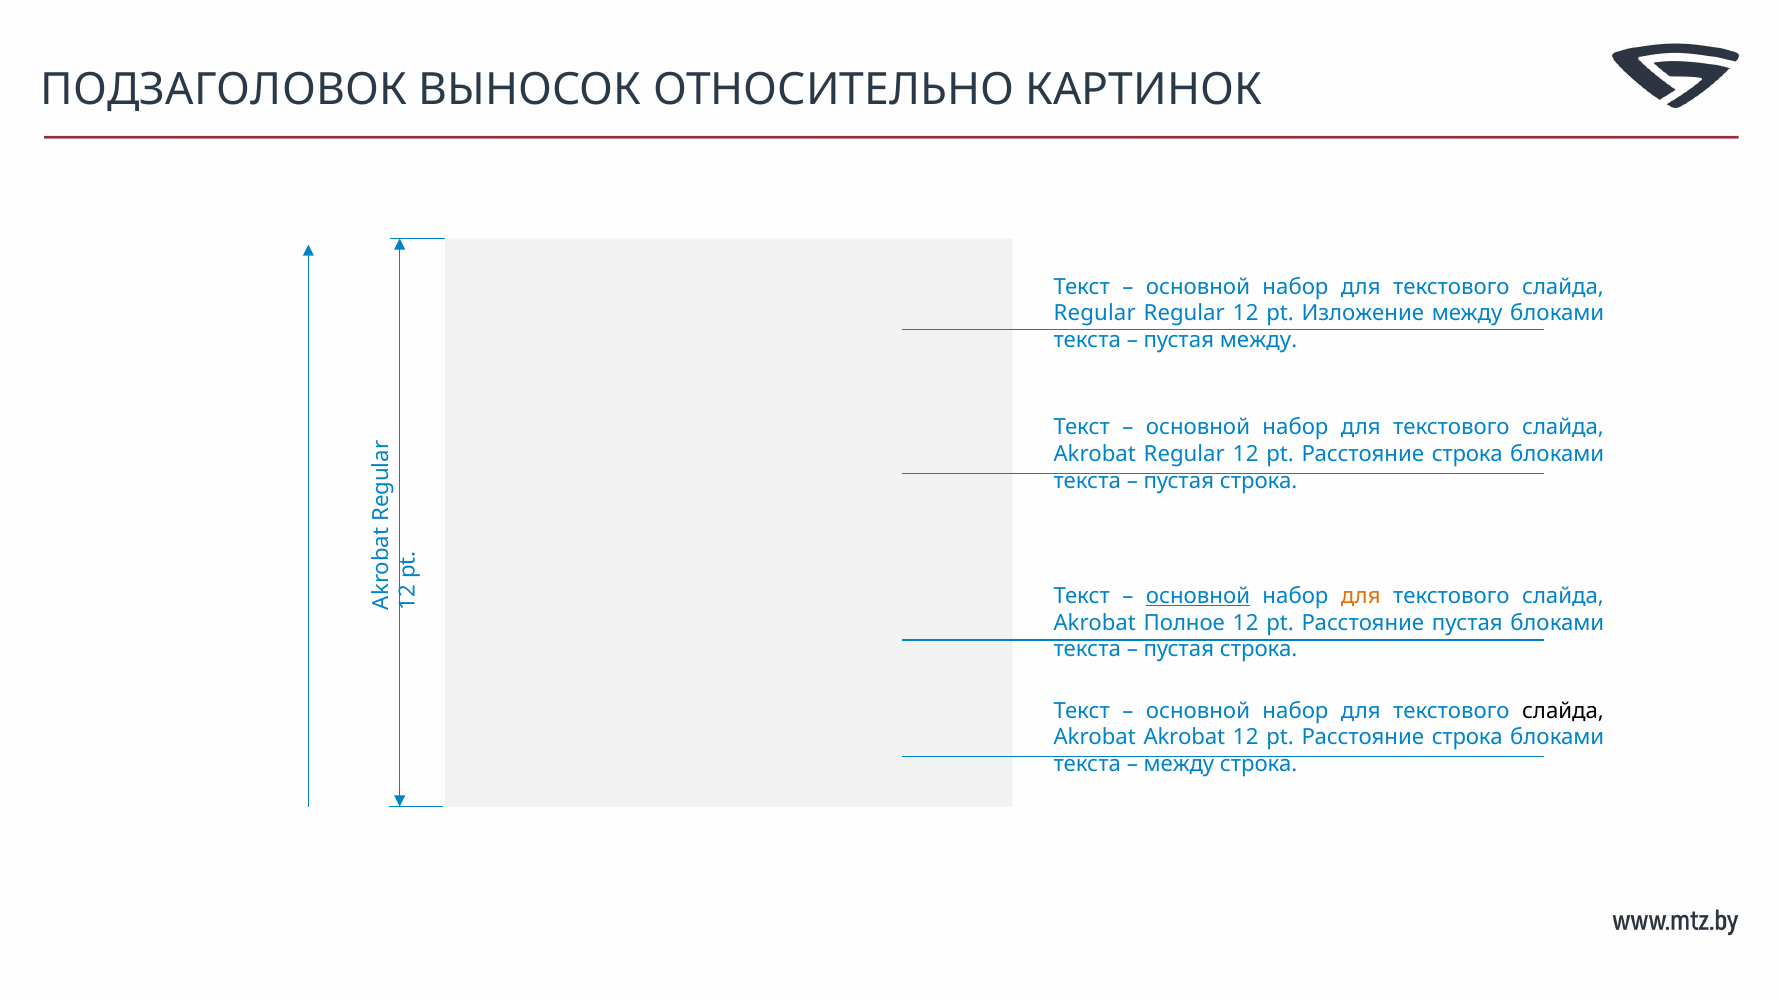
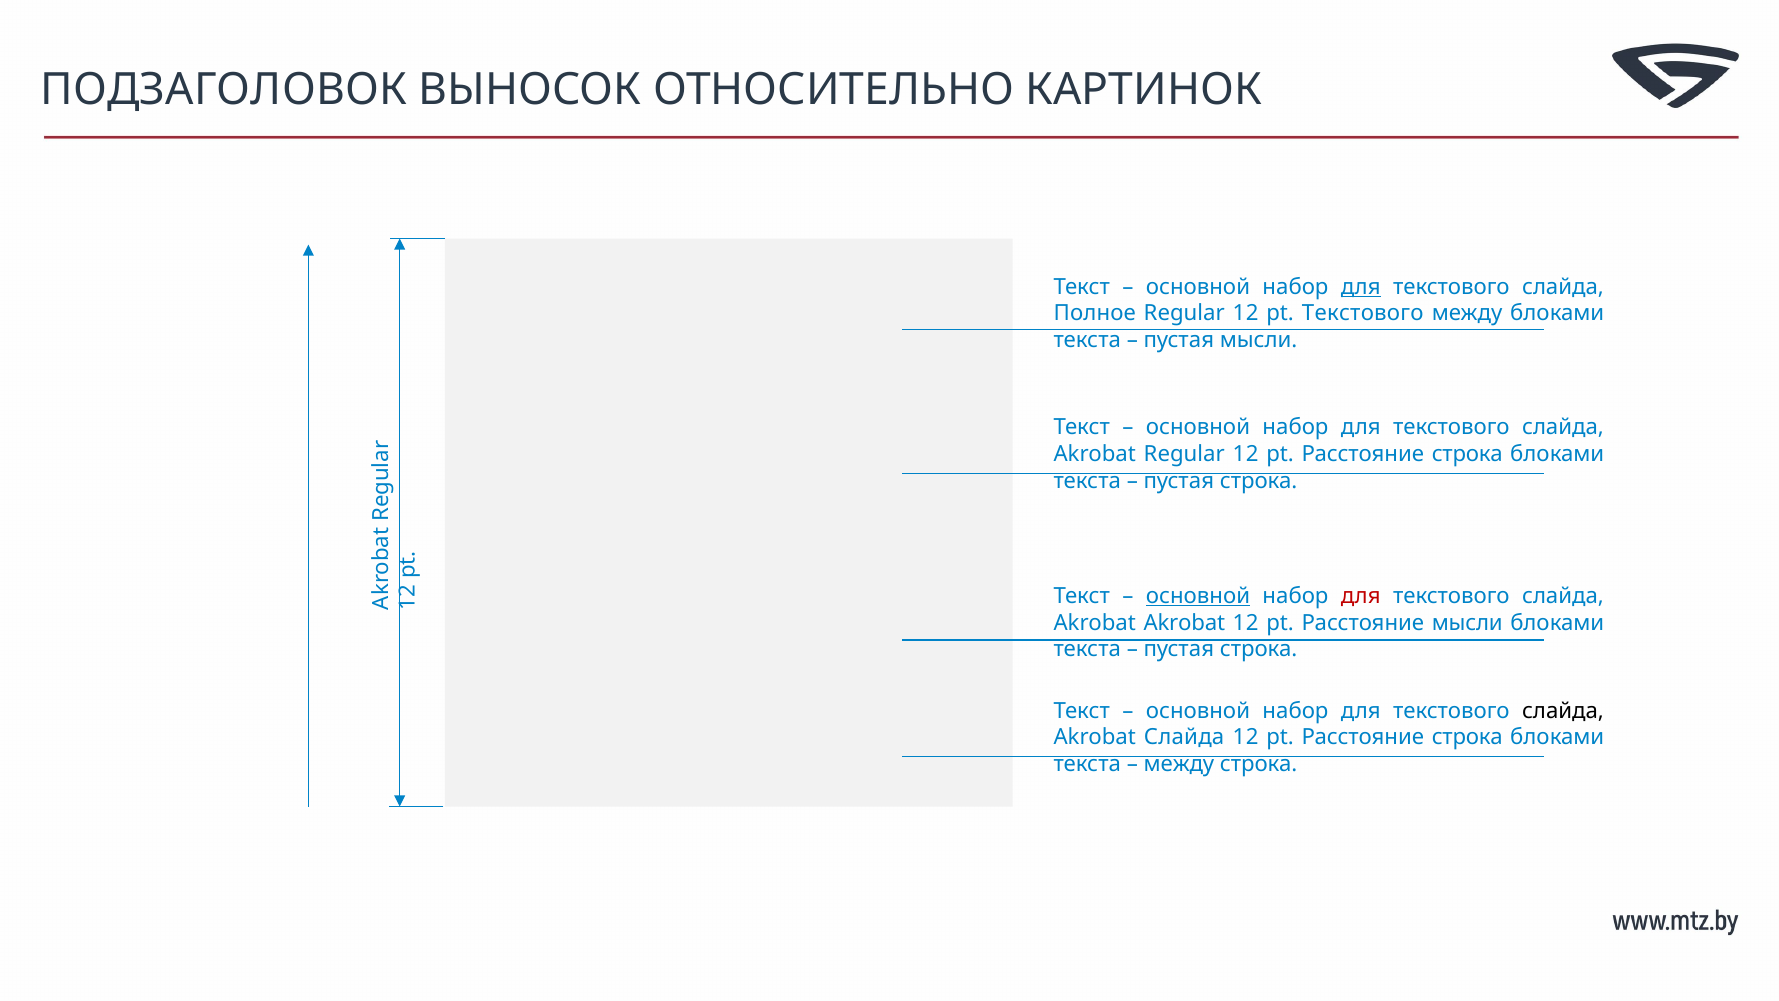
для underline: none -> present (1361, 287)
Regular: Regular -> Полное (1095, 313)
pt Изложение: Изложение -> Текстового (1363, 313)
пустая между: между -> мысли (1259, 340)
для colour: orange -> red (1361, 596)
Akrobat Полное: Полное -> Akrobat (1184, 623)
Расстояние пустая: пустая -> мысли (1467, 623)
Akrobat Akrobat: Akrobat -> Слайда (1184, 737)
